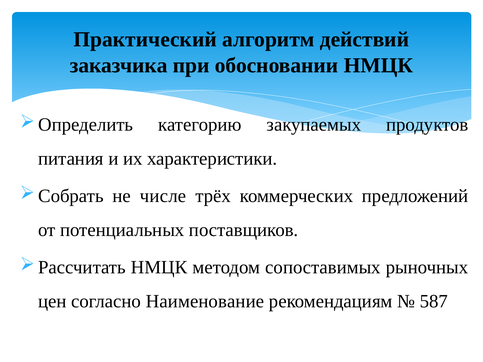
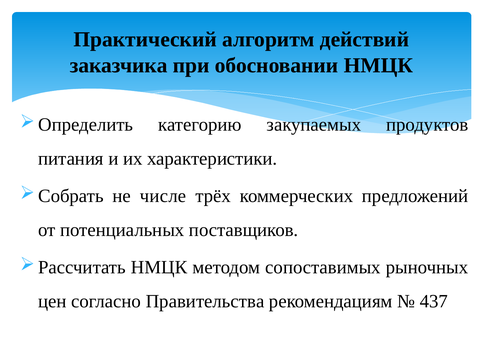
Наименование: Наименование -> Правительства (205, 301)
587: 587 -> 437 (434, 301)
